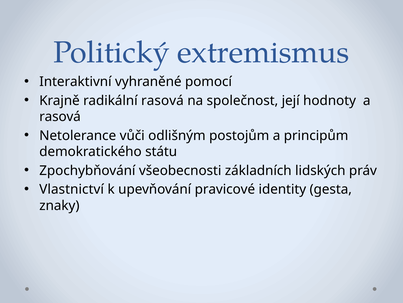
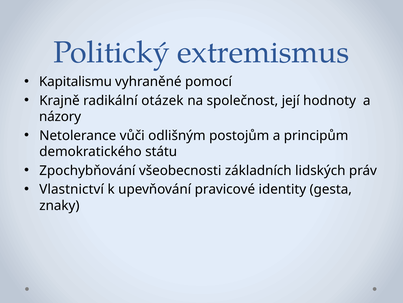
Interaktivní: Interaktivní -> Kapitalismu (75, 82)
radikální rasová: rasová -> otázek (162, 100)
rasová: rasová -> názory (60, 116)
